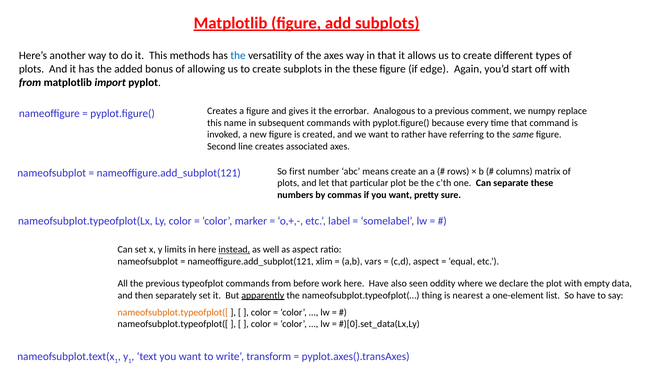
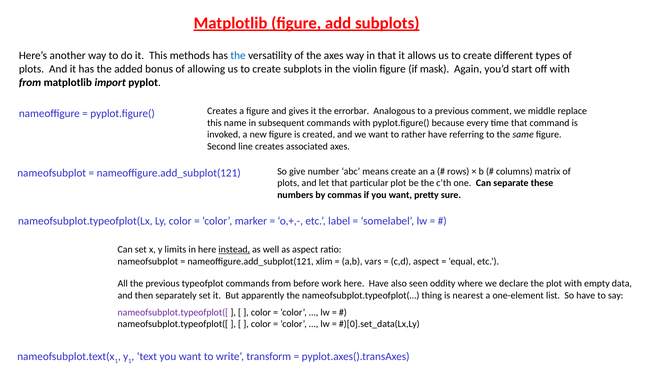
the these: these -> violin (365, 69)
edge: edge -> mask (435, 69)
numpy: numpy -> middle (542, 111)
first: first -> give (297, 171)
apparently underline: present -> none (263, 295)
nameofsubplot.typeofplot([ colour: orange -> purple (173, 312)
